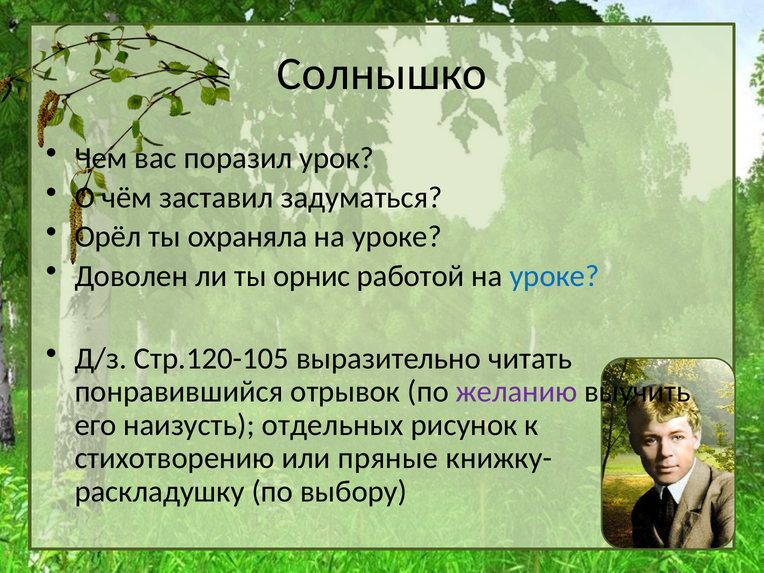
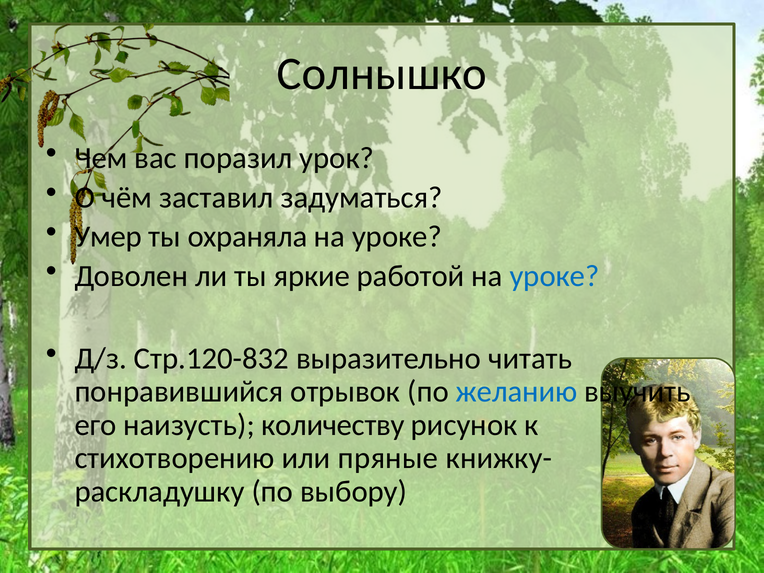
Орёл: Орёл -> Умер (108, 237)
орнис: орнис -> яркие (312, 276)
Стр.120-105: Стр.120-105 -> Стр.120-832 (211, 359)
желанию colour: purple -> blue (517, 392)
отдельных: отдельных -> количеству (333, 425)
